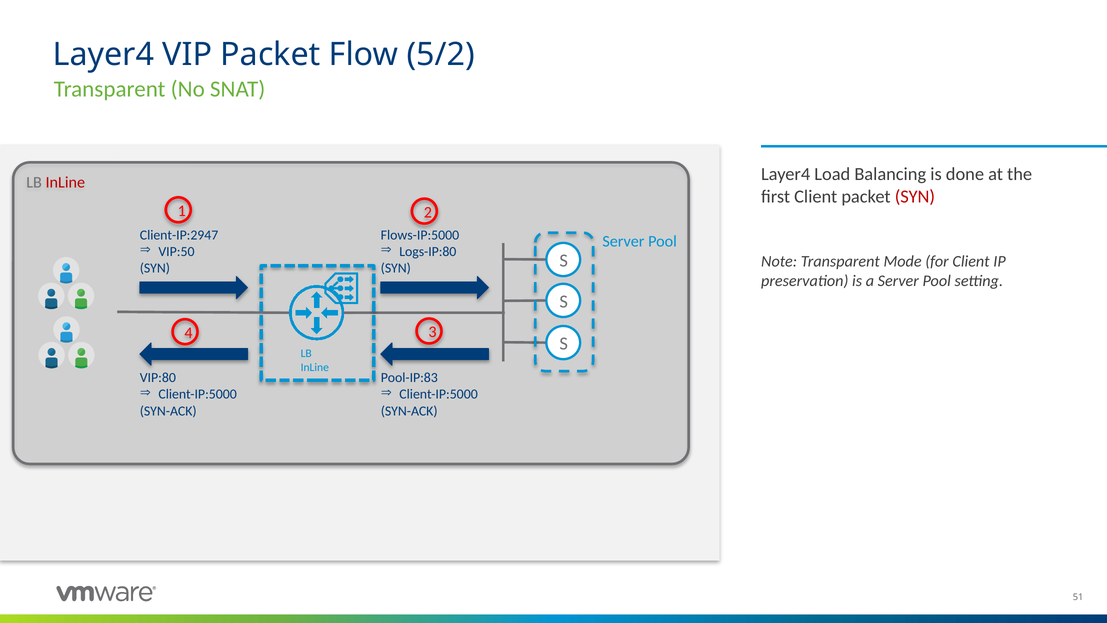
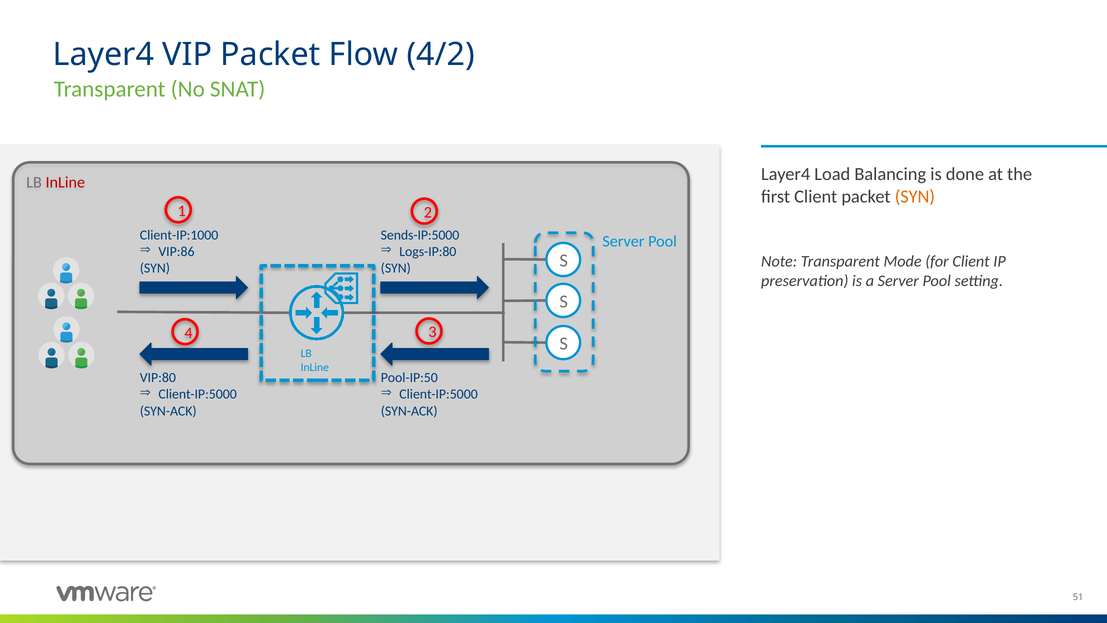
5/2: 5/2 -> 4/2 (441, 54)
SYN colour: red -> orange (915, 196)
Client-IP:2947: Client-IP:2947 -> Client-IP:1000 (179, 235)
Flows-IP:5000: Flows-IP:5000 -> Sends-IP:5000 (420, 235)
VIP:50: VIP:50 -> VIP:86 (176, 252)
Pool-IP:83: Pool-IP:83 -> Pool-IP:50 (409, 378)
